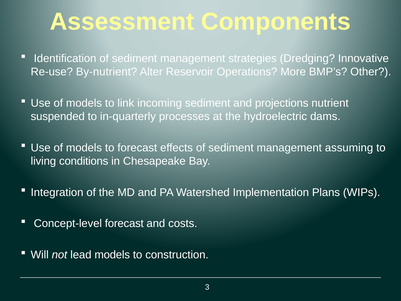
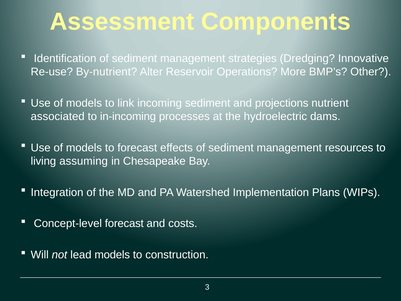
suspended: suspended -> associated (58, 116)
in-quarterly: in-quarterly -> in-incoming (128, 116)
assuming: assuming -> resources (349, 148)
conditions: conditions -> assuming (84, 161)
